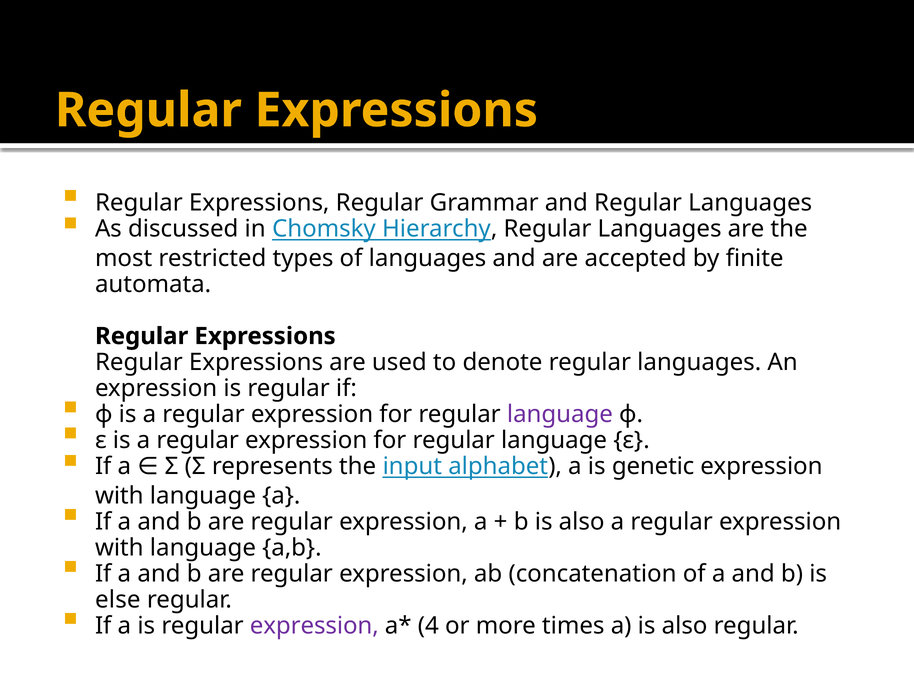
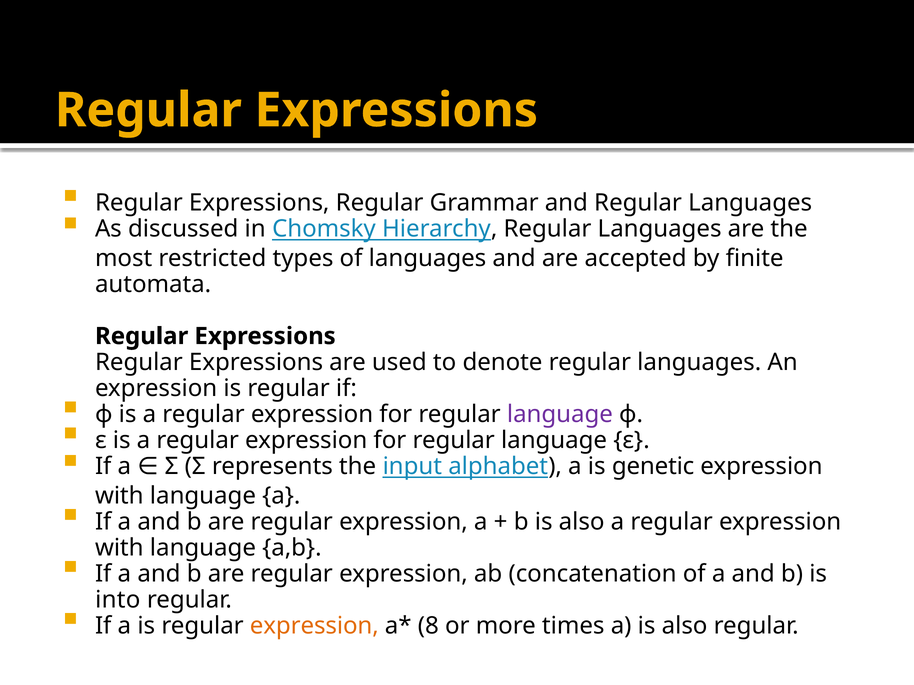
else: else -> into (118, 600)
expression colour: purple -> orange (314, 626)
4: 4 -> 8 (428, 626)
